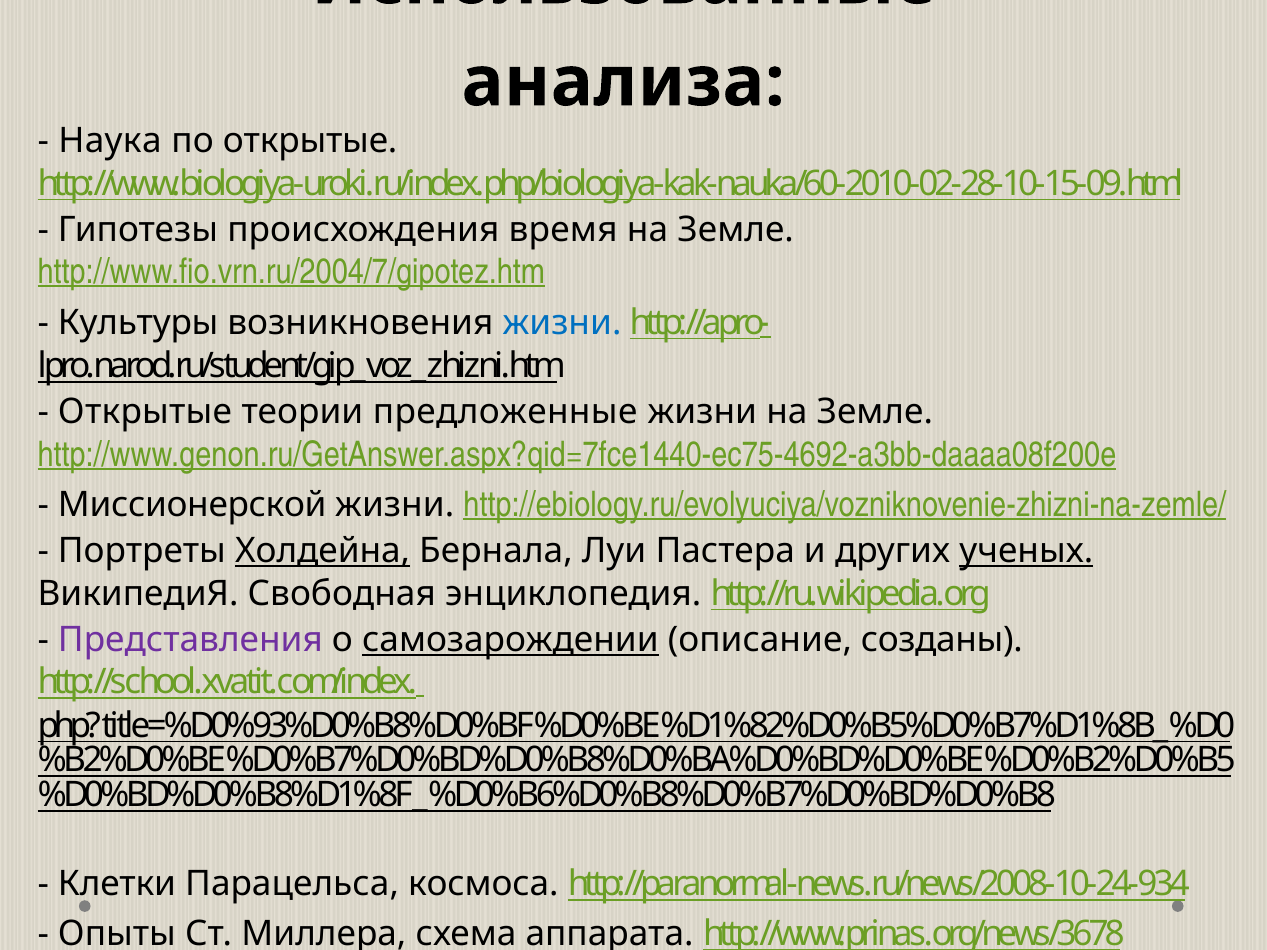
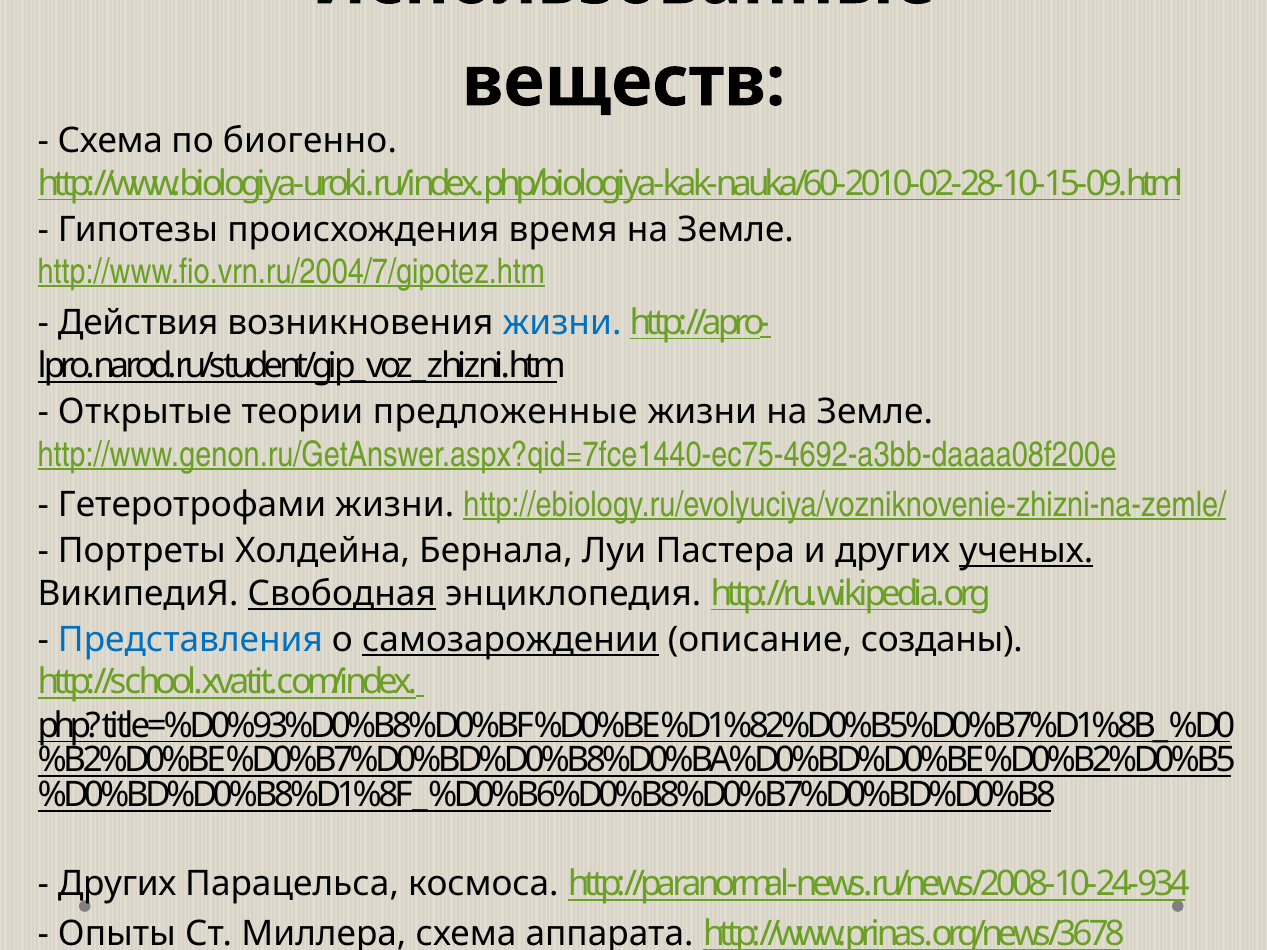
анализа: анализа -> веществ (624, 82)
Наука: Наука -> Схема (110, 141)
по открытые: открытые -> биогенно (310, 141)
Культуры: Культуры -> Действия (138, 323)
Миссионерской: Миссионерской -> Гетеротрофами (192, 505)
Холдейна underline: present -> none (323, 551)
Свободная underline: none -> present (342, 594)
Представления colour: purple -> blue (190, 640)
Клетки: Клетки -> Других (117, 884)
